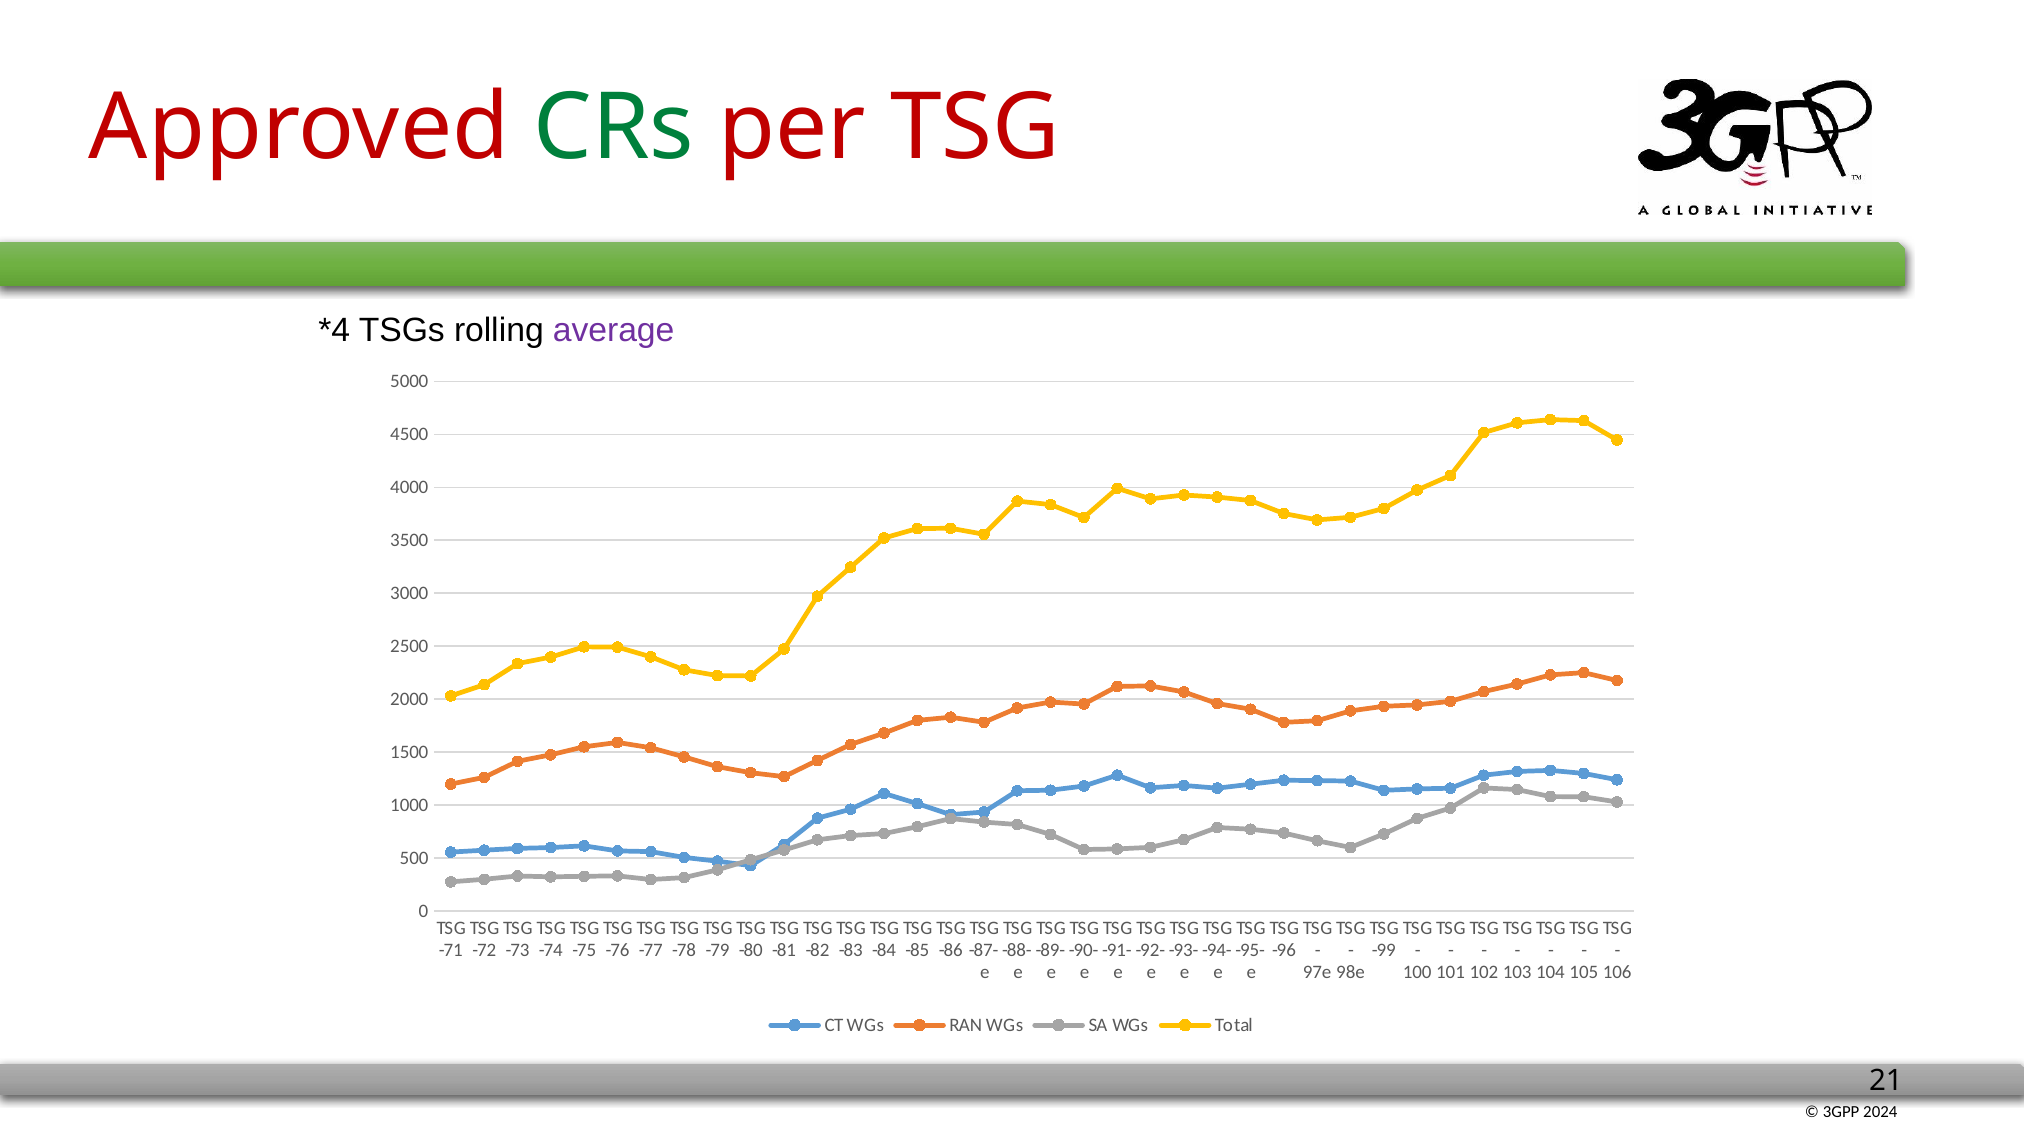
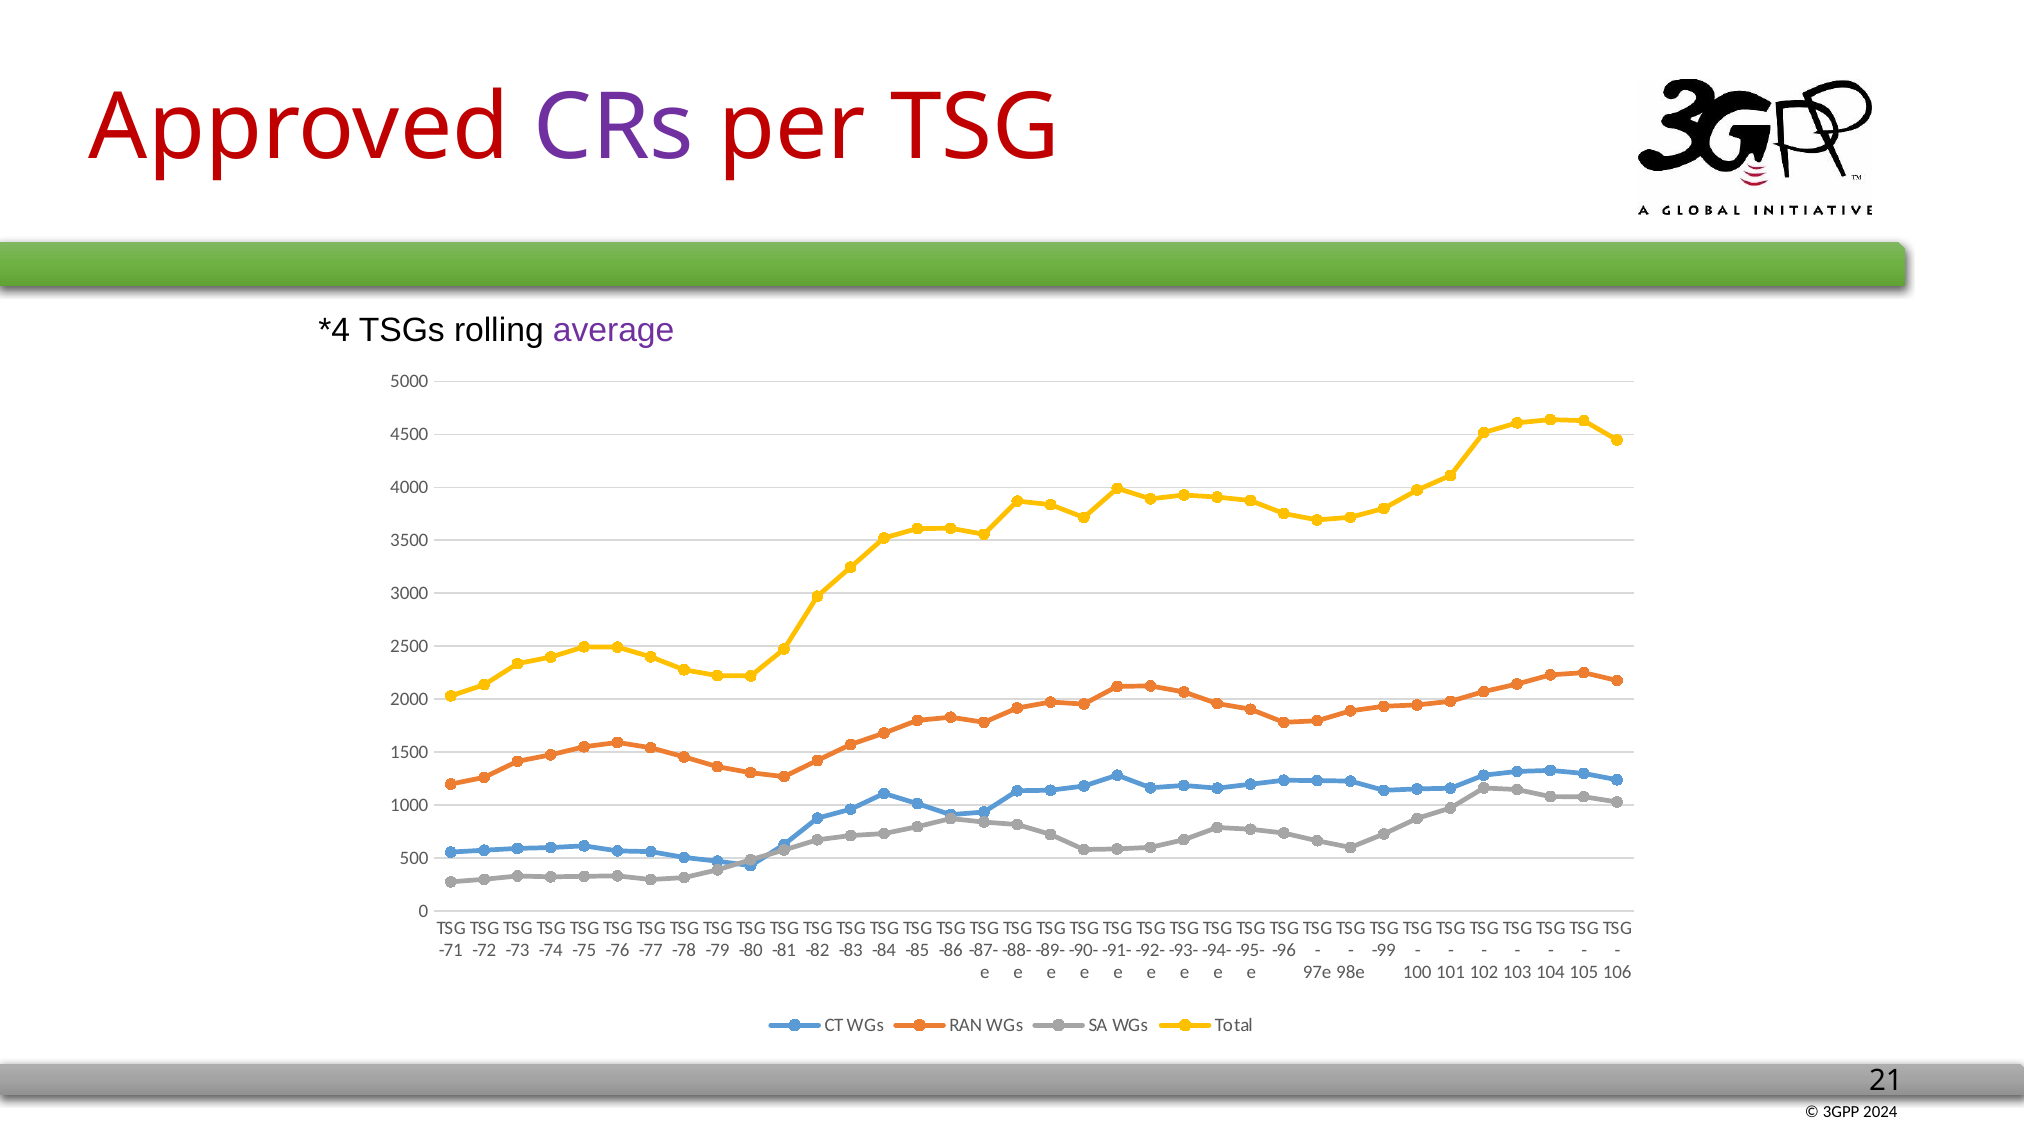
CRs colour: green -> purple (614, 128)
